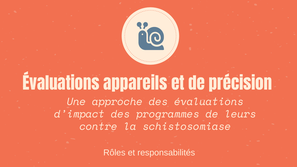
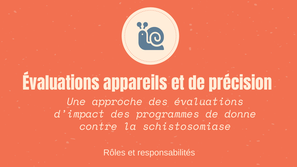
leurs: leurs -> donne (241, 114)
